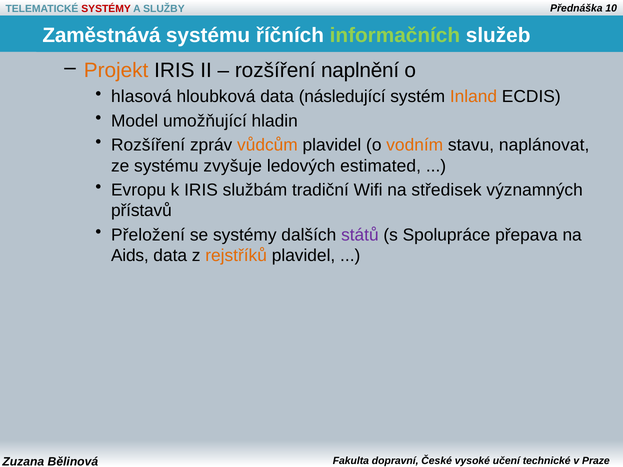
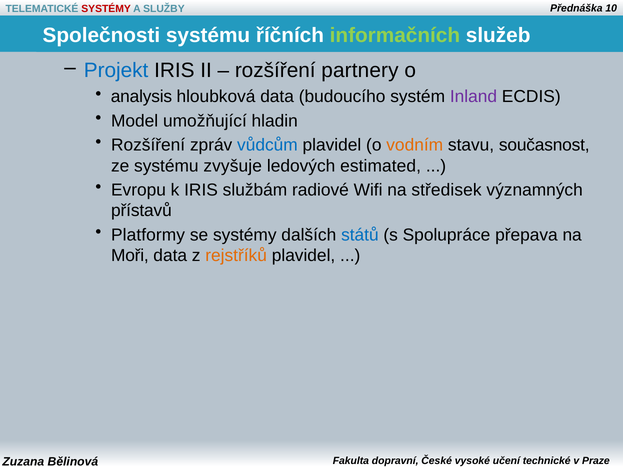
Zaměstnává: Zaměstnává -> Společnosti (101, 35)
Projekt colour: orange -> blue (116, 71)
naplnění: naplnění -> partnery (360, 71)
hlasová: hlasová -> analysis (141, 97)
následující: následující -> budoucího (342, 97)
Inland colour: orange -> purple (474, 97)
vůdcům colour: orange -> blue (267, 145)
naplánovat: naplánovat -> současnost (544, 145)
tradiční: tradiční -> radiové (320, 190)
Přeložení: Přeložení -> Platformy (148, 235)
států colour: purple -> blue (360, 235)
Aids: Aids -> Moři (130, 256)
